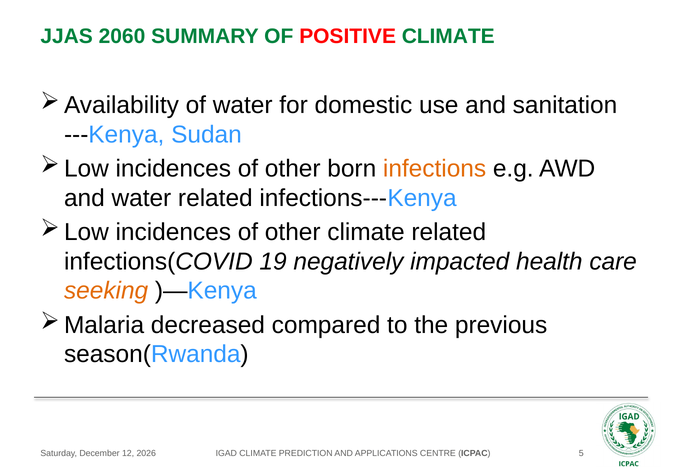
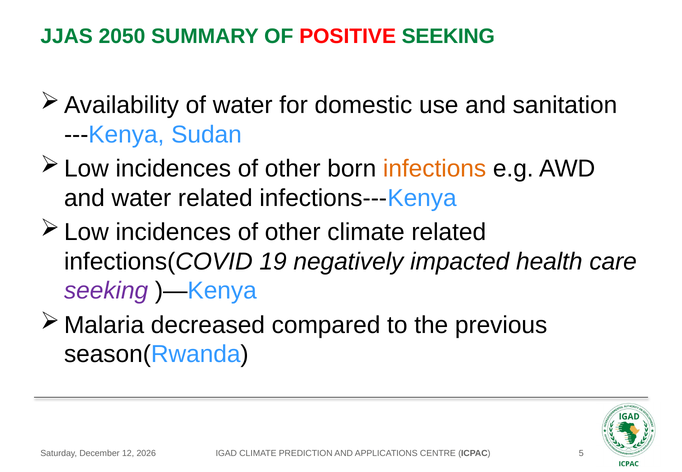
2060: 2060 -> 2050 (122, 36)
POSITIVE CLIMATE: CLIMATE -> SEEKING (448, 36)
seeking colour: orange -> purple (106, 291)
